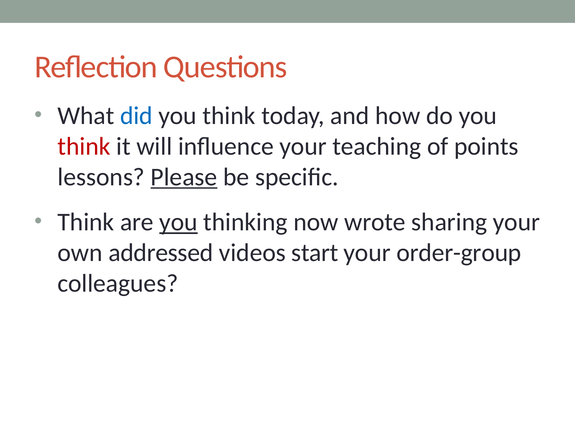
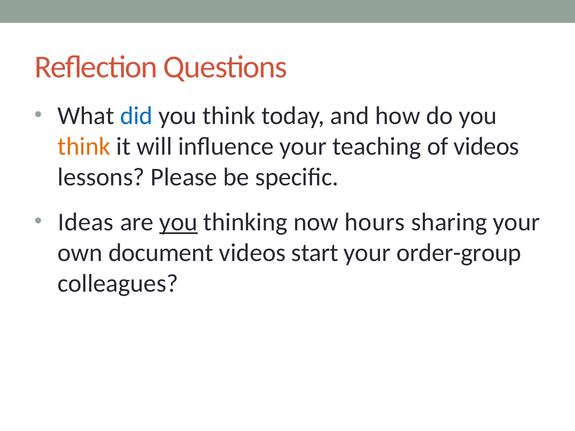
think colour: red -> orange (84, 146)
of points: points -> videos (486, 146)
Please underline: present -> none (184, 177)
Think: Think -> Ideas (86, 222)
wrote: wrote -> hours (375, 222)
addressed: addressed -> document (161, 253)
